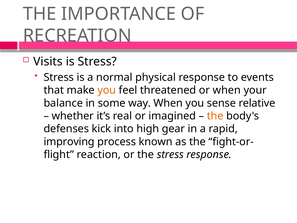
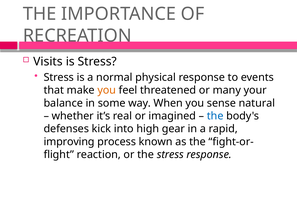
or when: when -> many (227, 90)
relative: relative -> natural (257, 103)
the colour: orange -> blue (215, 116)
